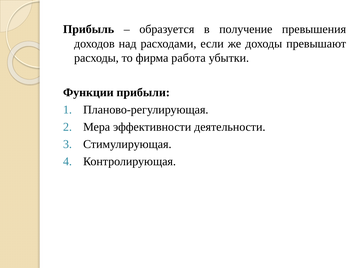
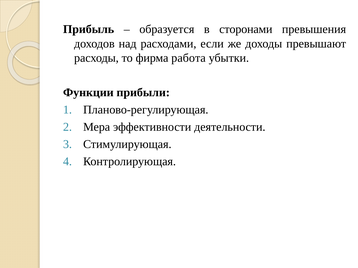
получение: получение -> сторонами (246, 29)
